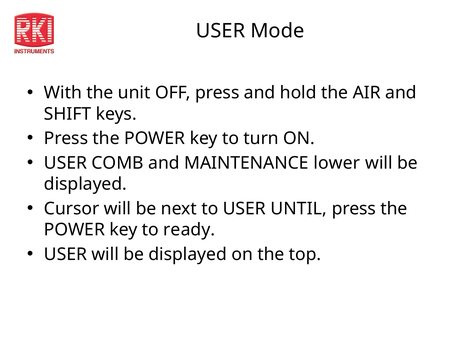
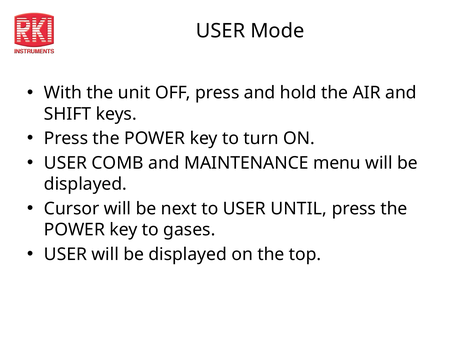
lower: lower -> menu (337, 163)
ready: ready -> gases (189, 230)
